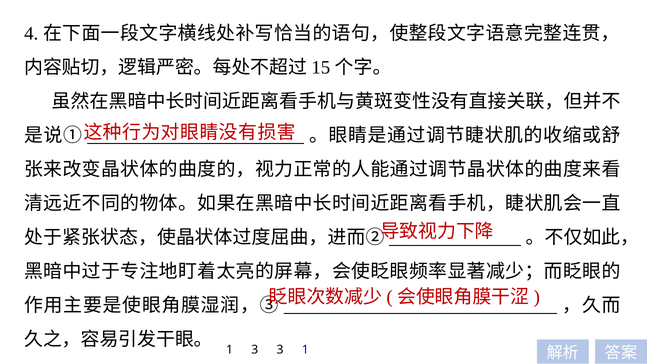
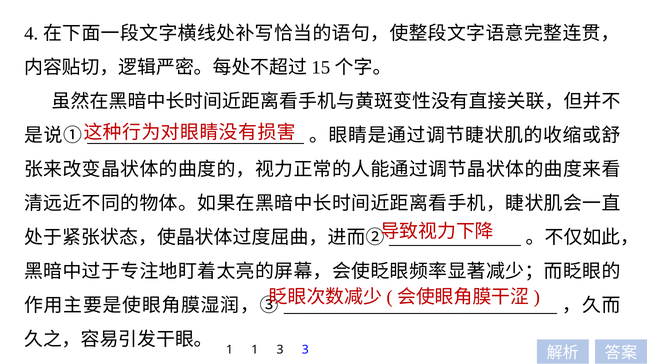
1 3: 3 -> 1 (255, 350)
3 1: 1 -> 3 (305, 350)
